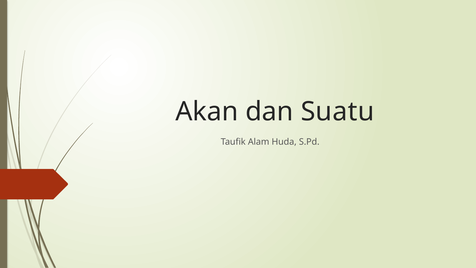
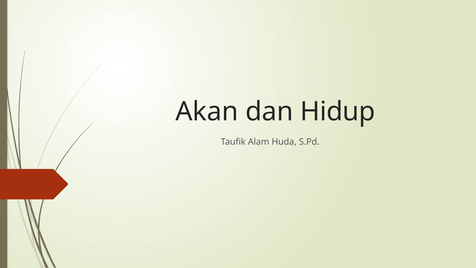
Suatu: Suatu -> Hidup (338, 112)
